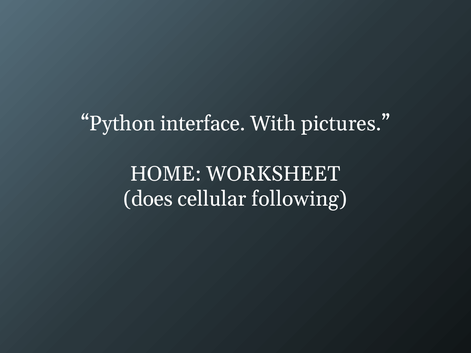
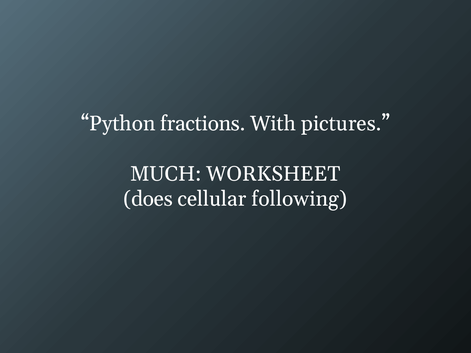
interface: interface -> fractions (203, 124)
HOME: HOME -> MUCH (166, 174)
